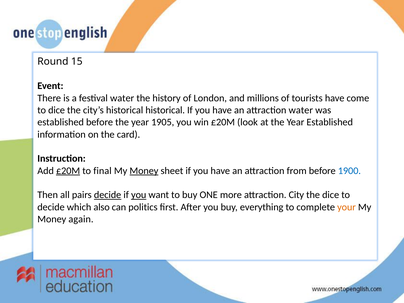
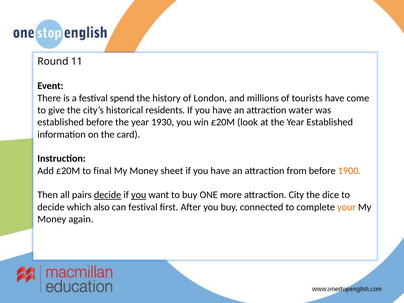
15: 15 -> 11 (77, 62)
festival water: water -> spend (122, 98)
to dice: dice -> give (57, 110)
historical historical: historical -> residents (165, 110)
1905: 1905 -> 1930 (163, 122)
£20M underline: present -> none (68, 171)
Money underline: present -> none (144, 171)
1900 colour: blue -> orange (349, 171)
can politics: politics -> festival (143, 207)
everything: everything -> connected (262, 207)
